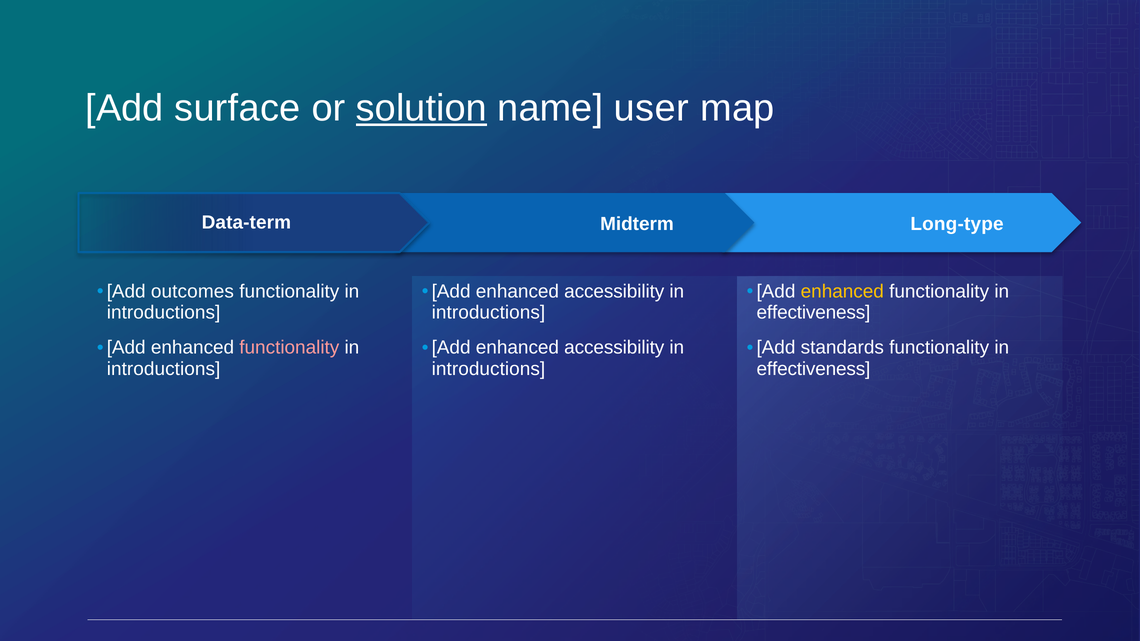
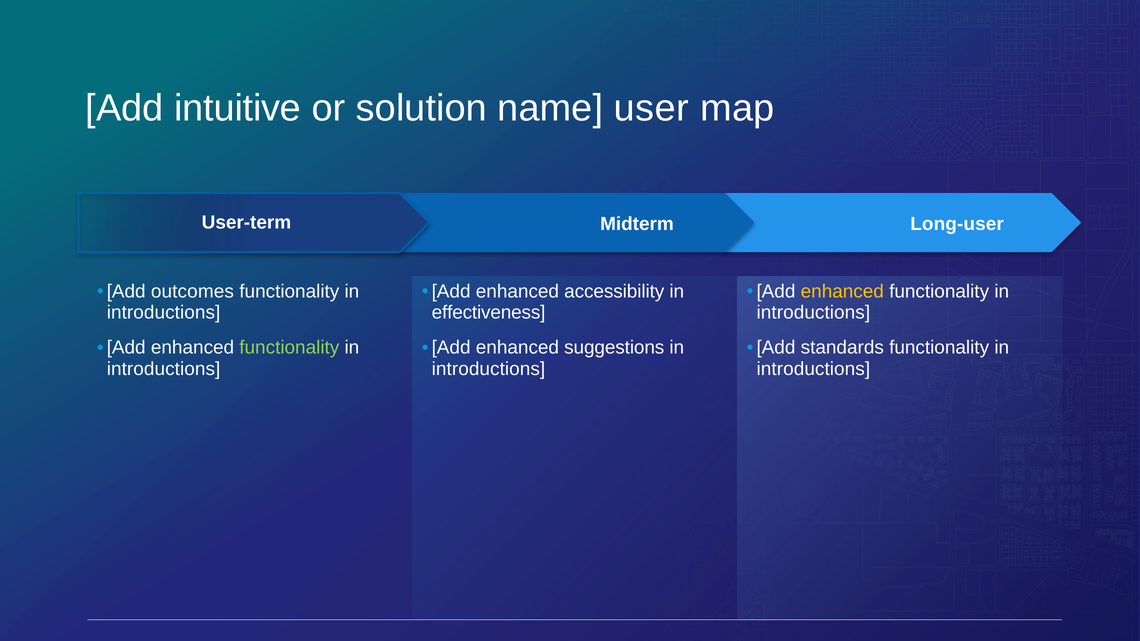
surface: surface -> intuitive (238, 109)
solution underline: present -> none (421, 109)
Data-term: Data-term -> User-term (246, 223)
Long-type: Long-type -> Long-user (957, 224)
introductions: introductions -> effectiveness (489, 313)
effectiveness: effectiveness -> introductions (813, 313)
functionality colour: pink -> light green (289, 348)
accessibility: accessibility -> suggestions (614, 348)
effectiveness: effectiveness -> introductions (813, 369)
